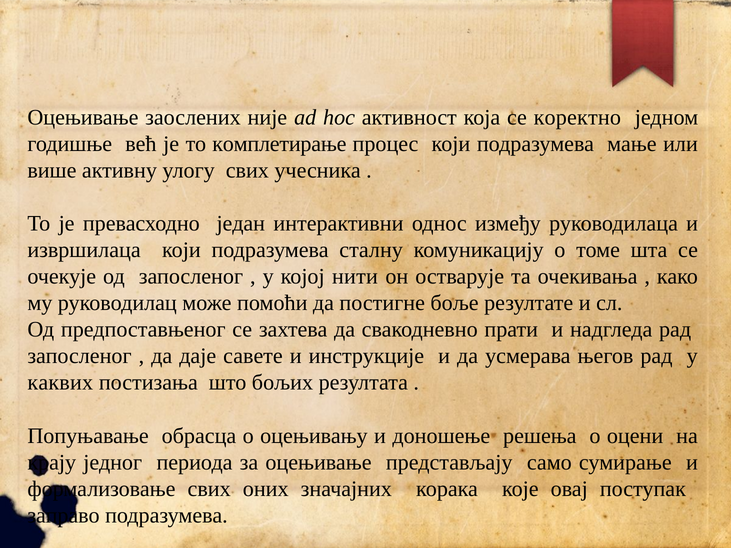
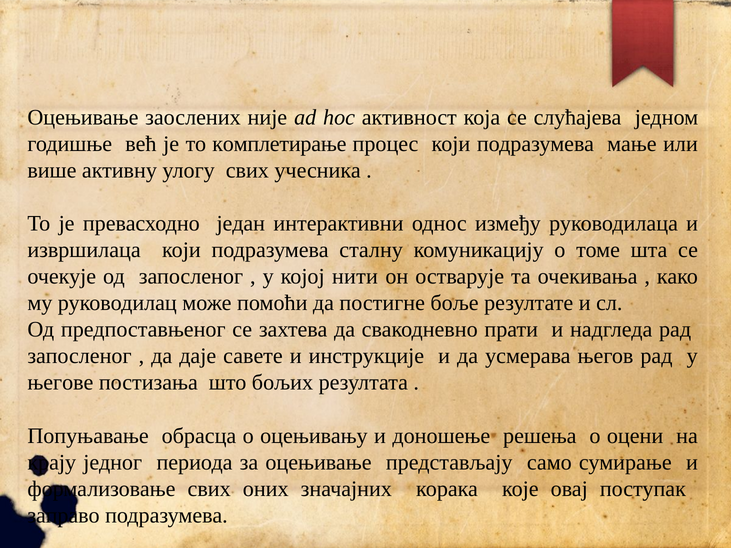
коректно: коректно -> слућајева (578, 118)
каквих: каквих -> његове (60, 383)
